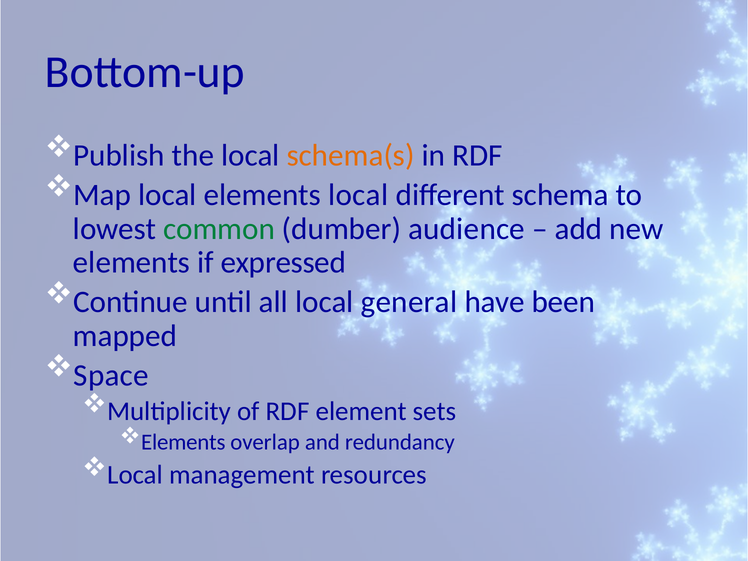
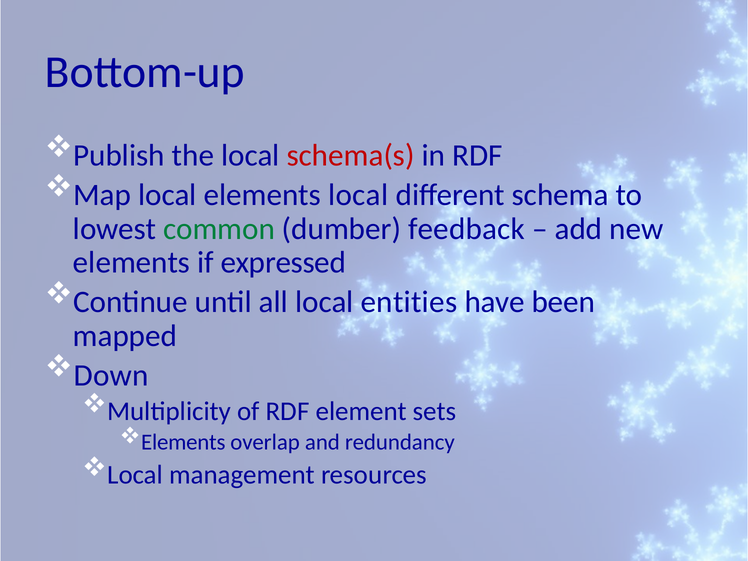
schema(s colour: orange -> red (351, 156)
audience: audience -> feedback (467, 229)
general: general -> entities (409, 302)
Space: Space -> Down (111, 375)
